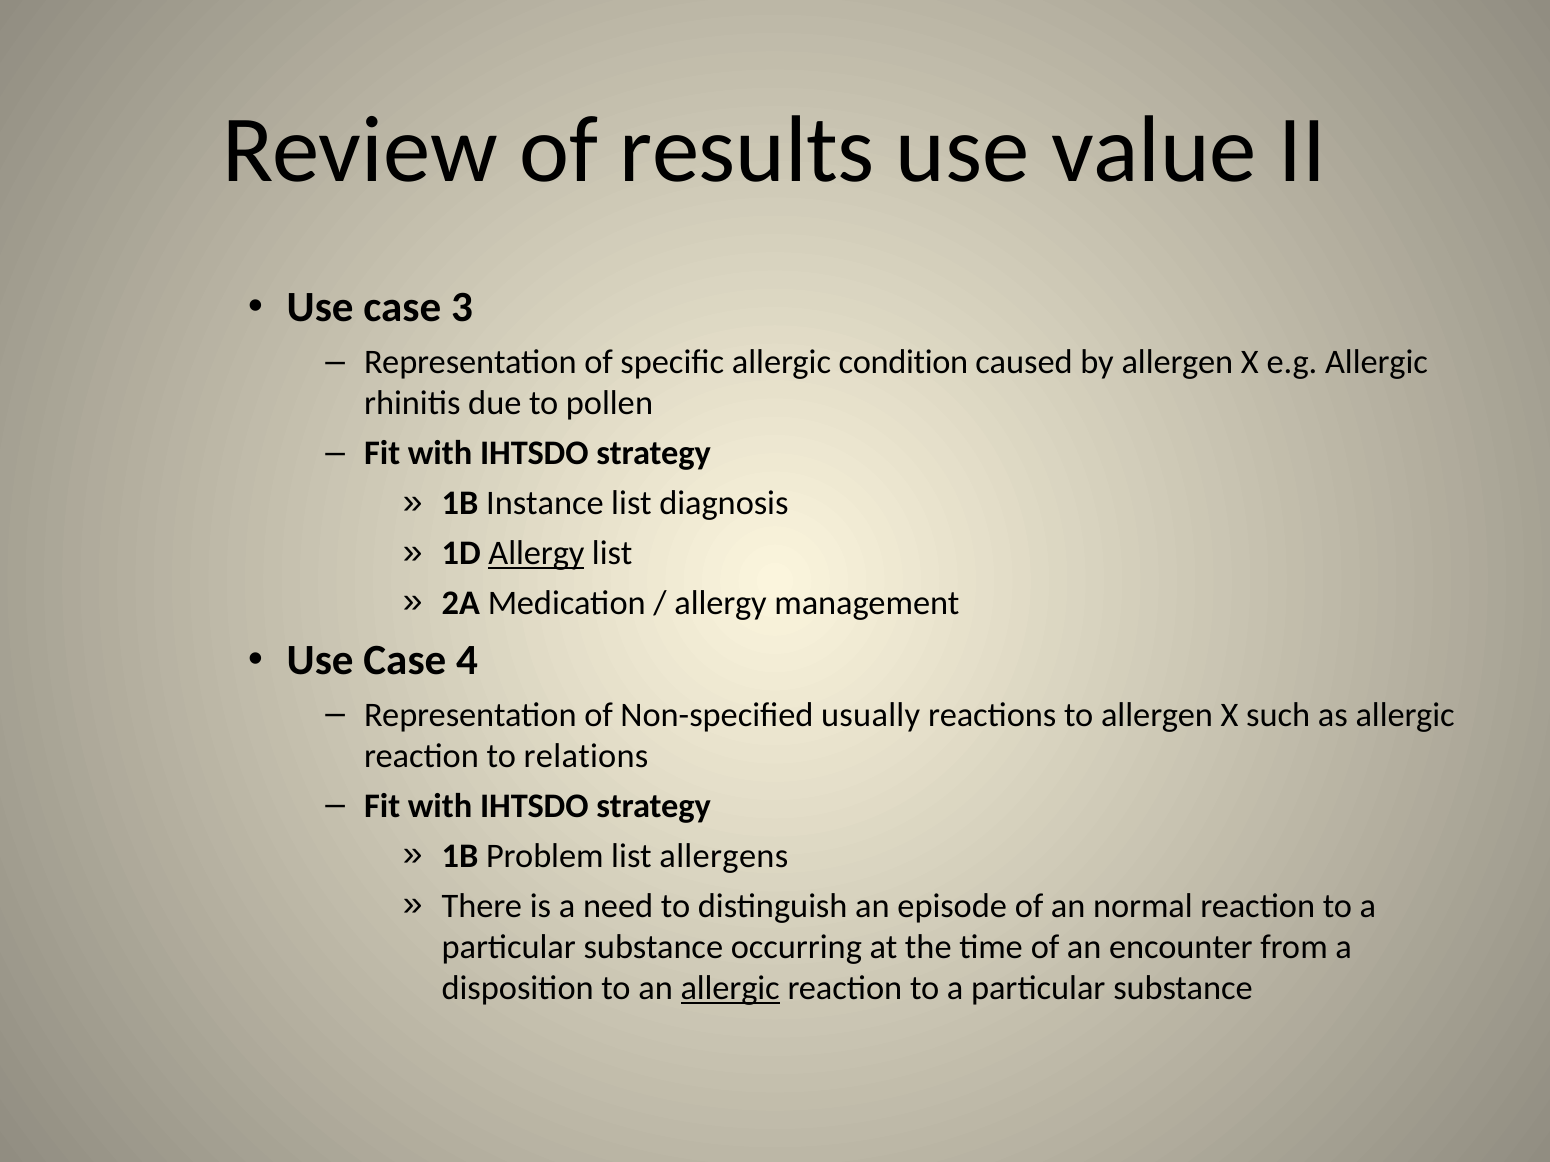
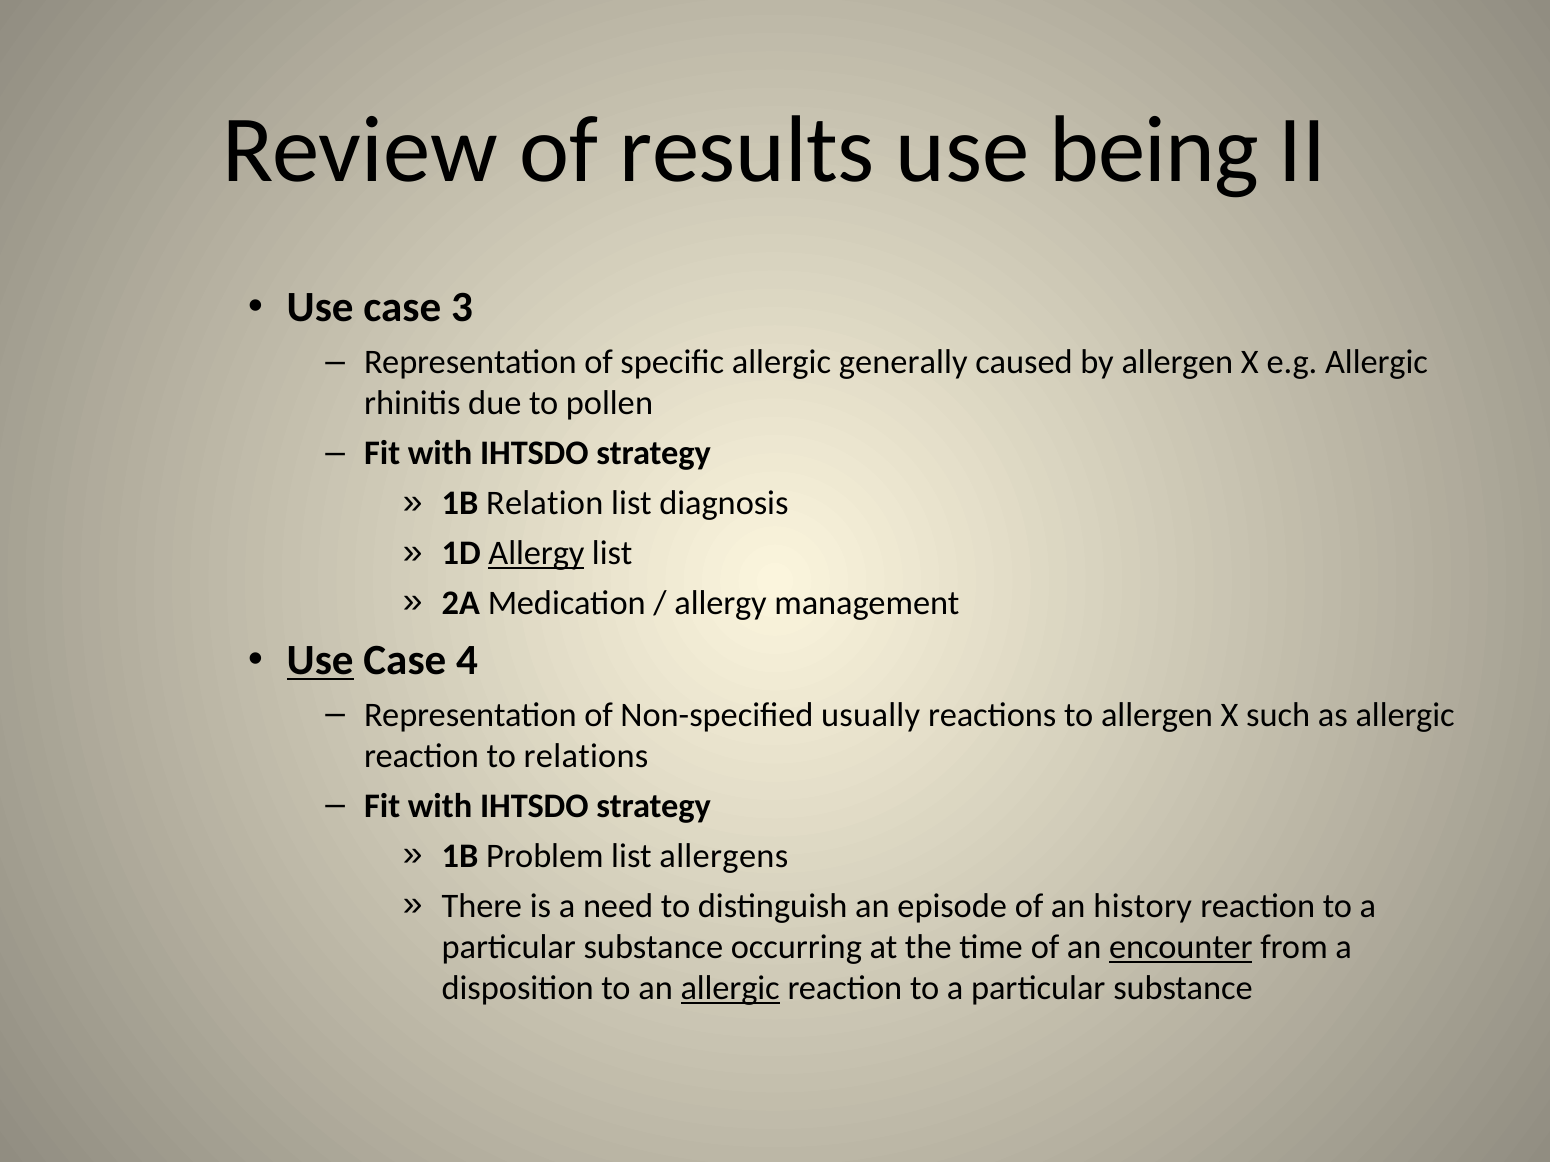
value: value -> being (1154, 150)
condition: condition -> generally (903, 362)
Instance: Instance -> Relation (545, 503)
Use underline: none -> present (320, 661)
normal: normal -> history (1143, 906)
encounter underline: none -> present (1181, 948)
